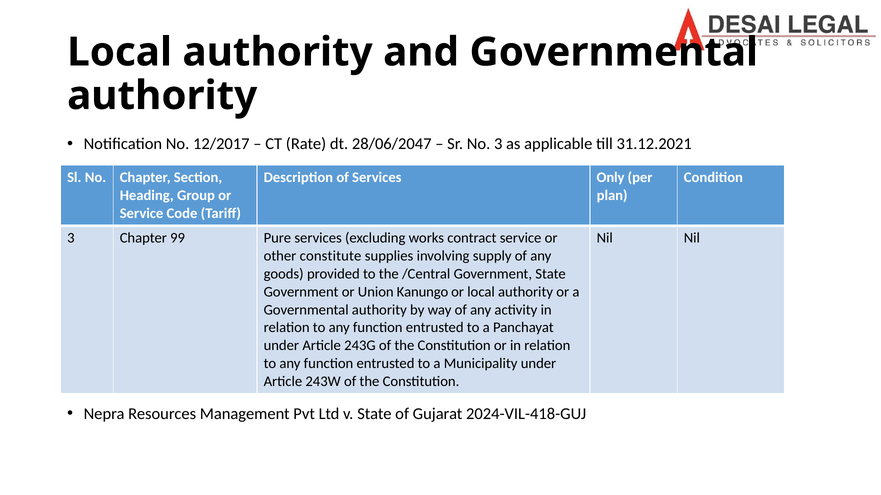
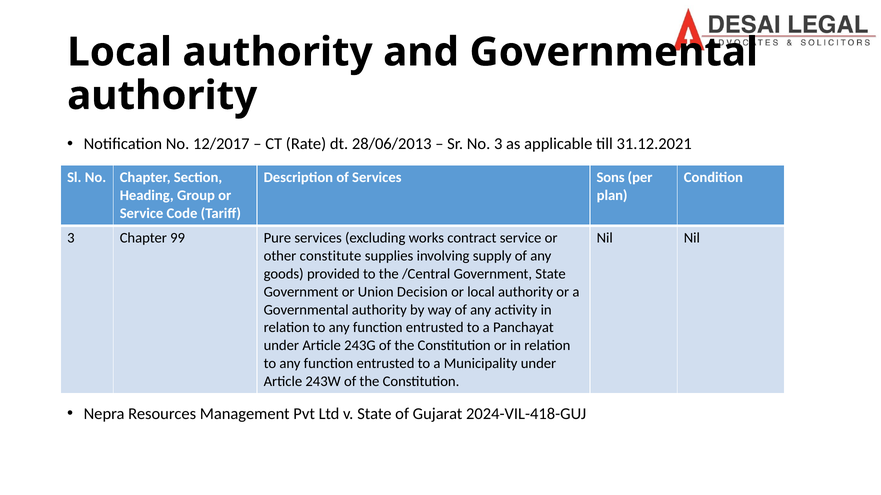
28/06/2047: 28/06/2047 -> 28/06/2013 (392, 144)
Only: Only -> Sons (611, 178)
Kanungo: Kanungo -> Decision (422, 292)
